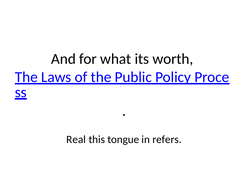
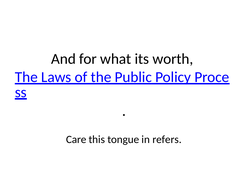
Real: Real -> Care (76, 139)
